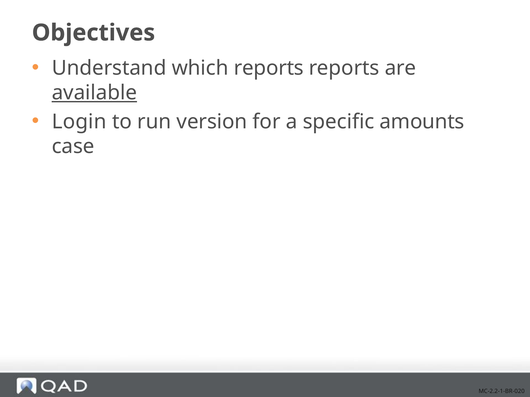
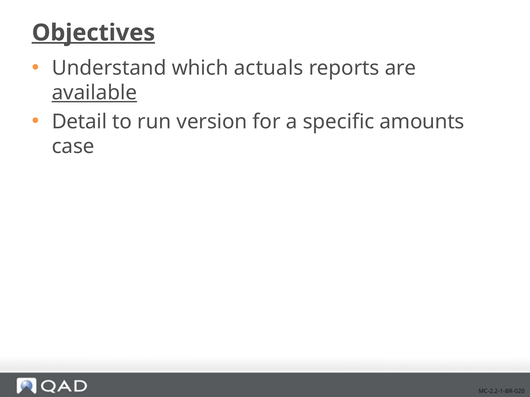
Objectives underline: none -> present (93, 33)
which reports: reports -> actuals (269, 68)
Login: Login -> Detail (79, 122)
